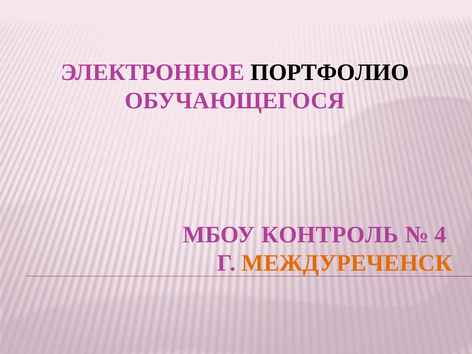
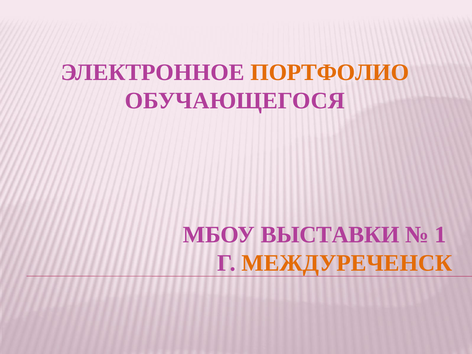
ПОРТФОЛИО colour: black -> orange (330, 72)
КОНТРОЛЬ: КОНТРОЛЬ -> ВЫСТАВКИ (330, 235)
4: 4 -> 1 (441, 235)
